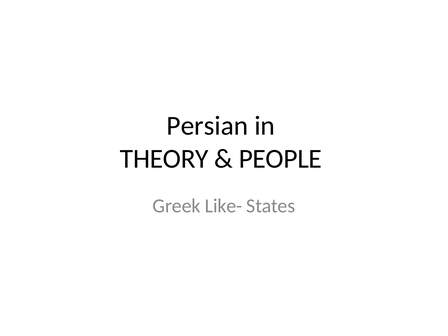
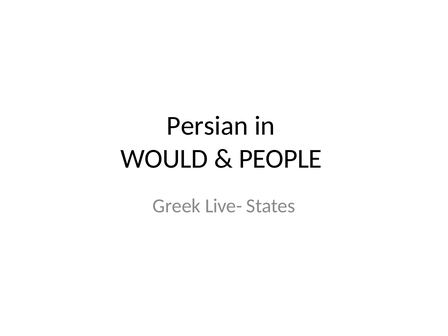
THEORY: THEORY -> WOULD (164, 159)
Like-: Like- -> Live- (224, 206)
